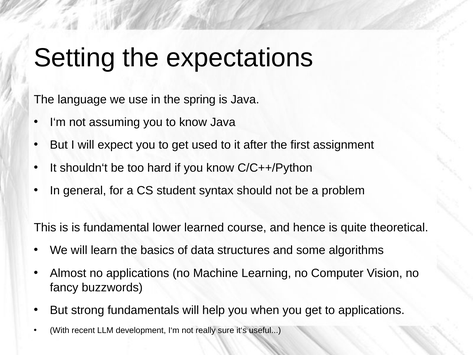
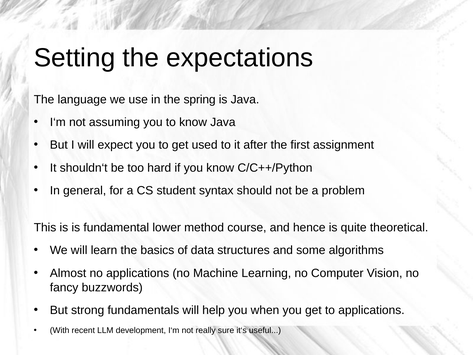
learned: learned -> method (204, 227)
